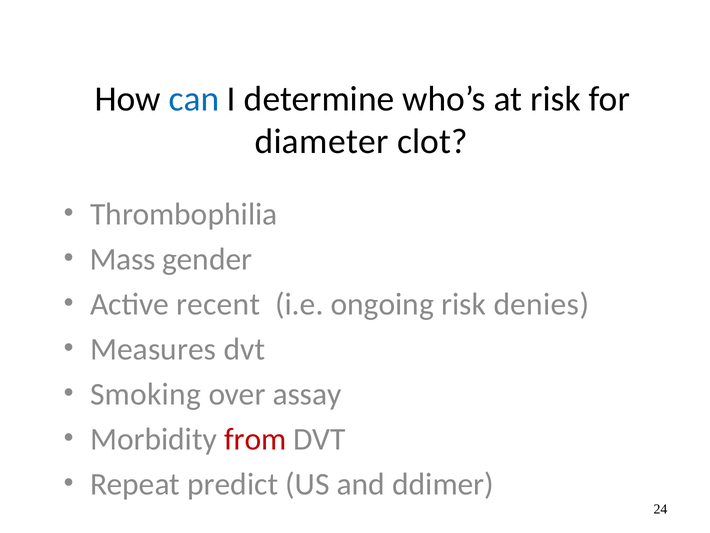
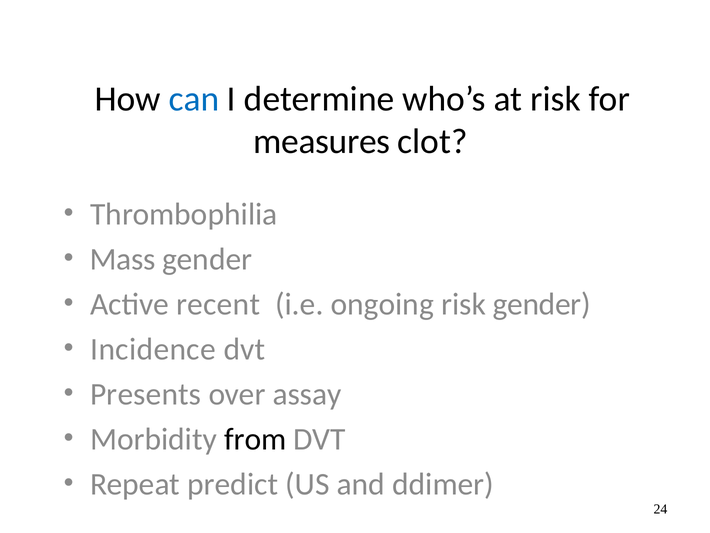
diameter: diameter -> measures (322, 142)
risk denies: denies -> gender (542, 304)
Measures: Measures -> Incidence (153, 349)
Smoking: Smoking -> Presents (146, 394)
from colour: red -> black (255, 439)
